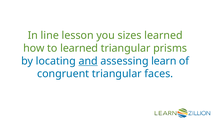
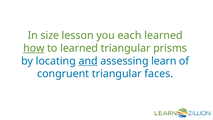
line: line -> size (50, 35)
sizes: sizes -> each (130, 35)
how underline: none -> present (34, 48)
